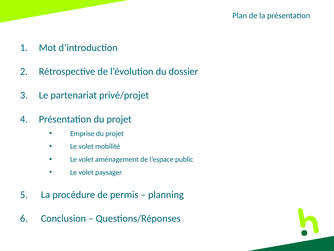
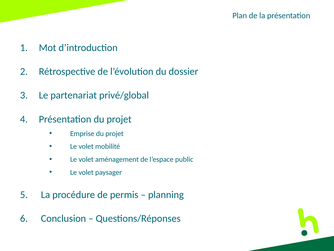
privé/projet: privé/projet -> privé/global (124, 95)
